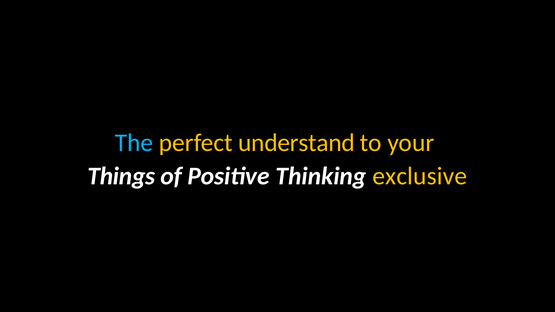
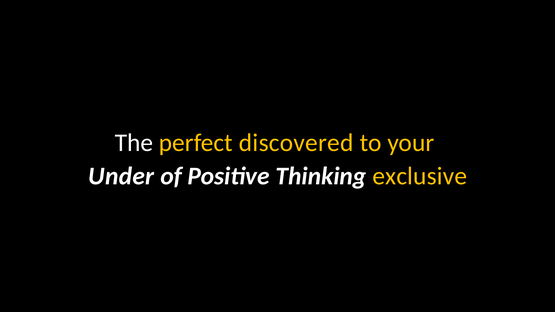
The colour: light blue -> white (134, 143)
understand: understand -> discovered (296, 143)
Things: Things -> Under (121, 176)
